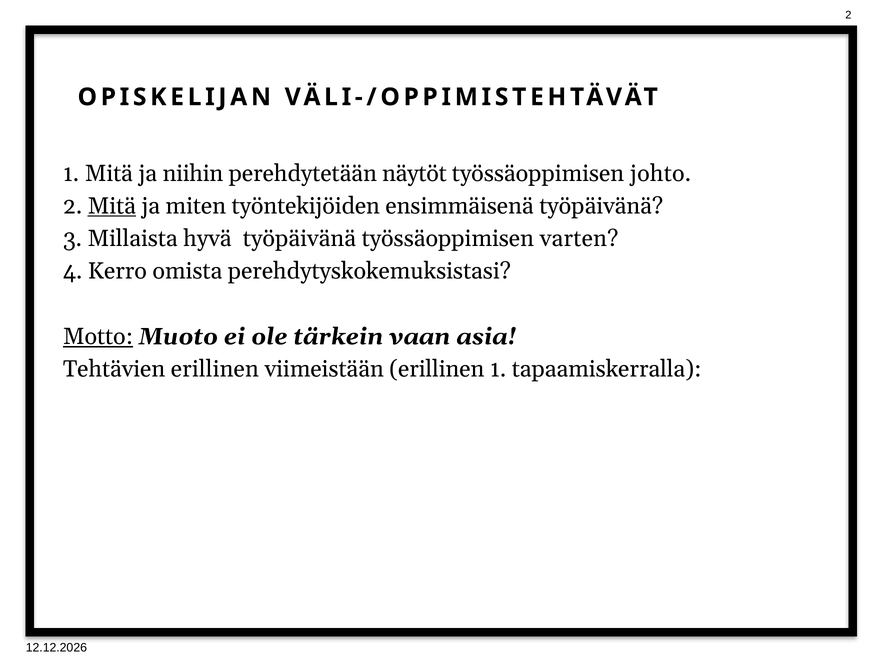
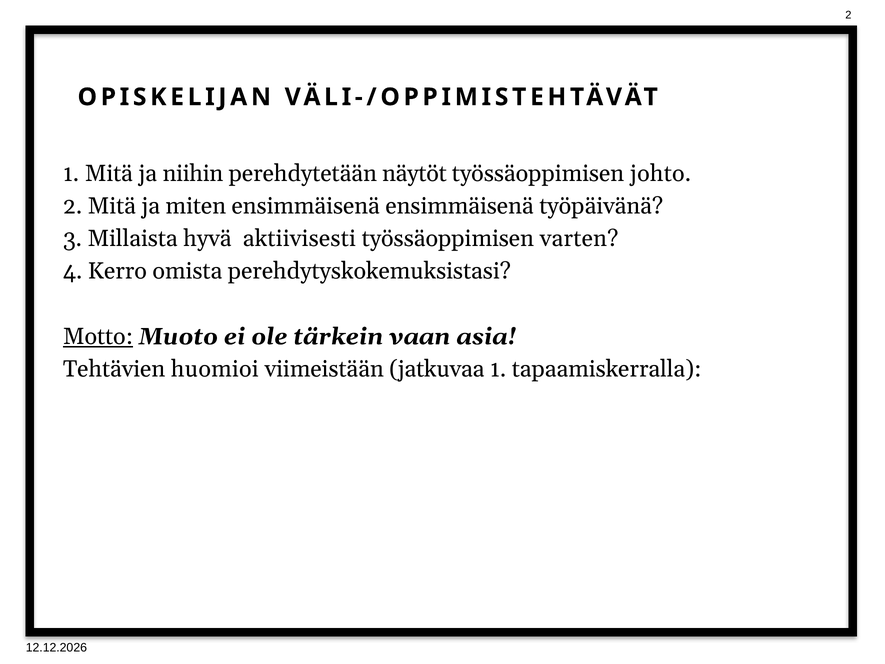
Mitä underline: present -> none (112, 206)
miten työntekijöiden: työntekijöiden -> ensimmäisenä (306, 206)
hyvä työpäivänä: työpäivänä -> aktiivisesti (299, 239)
Tehtävien erillinen: erillinen -> huomioi (215, 369)
viimeistään erillinen: erillinen -> jatkuvaa (437, 369)
